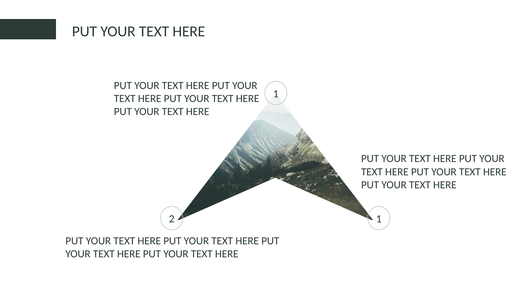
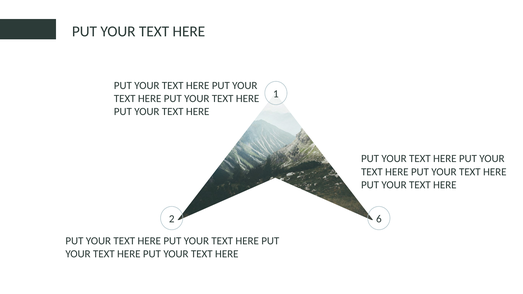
2 1: 1 -> 6 (379, 219)
